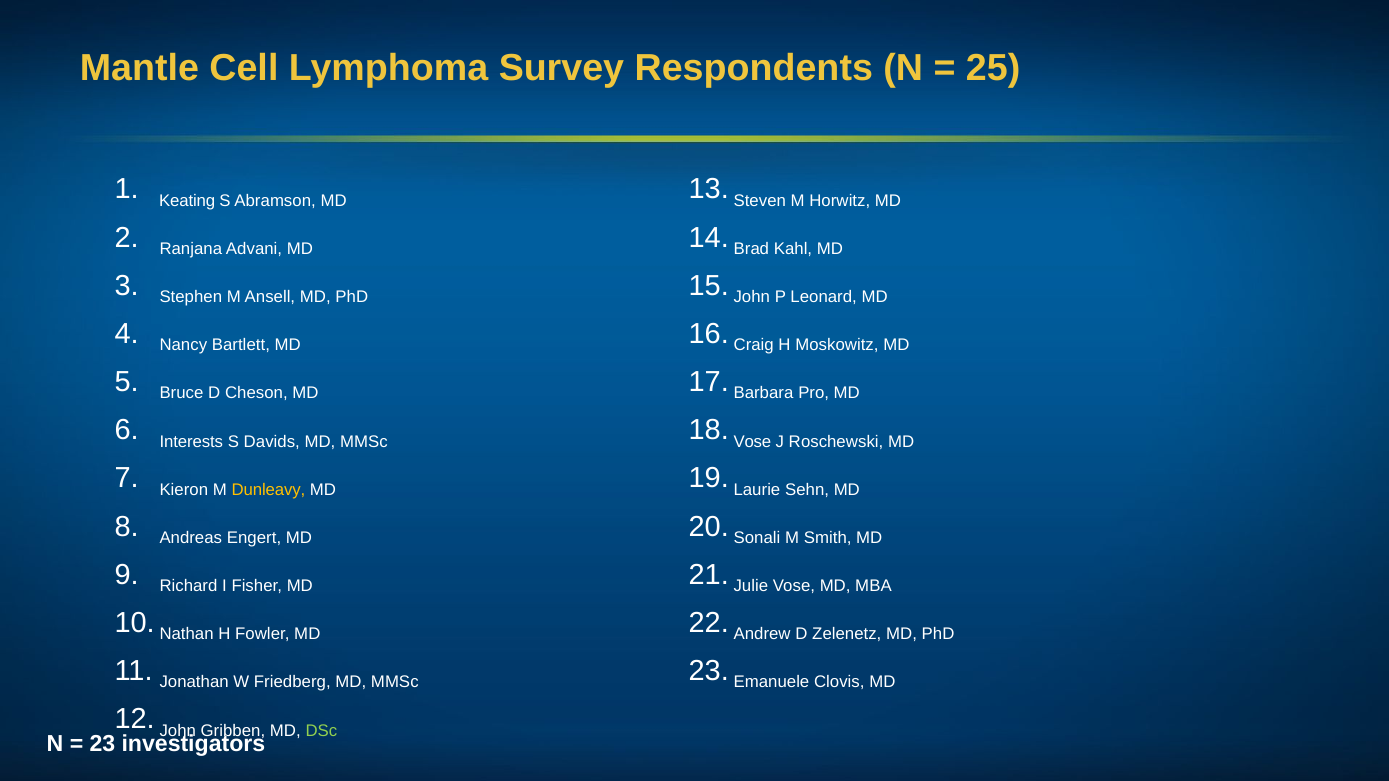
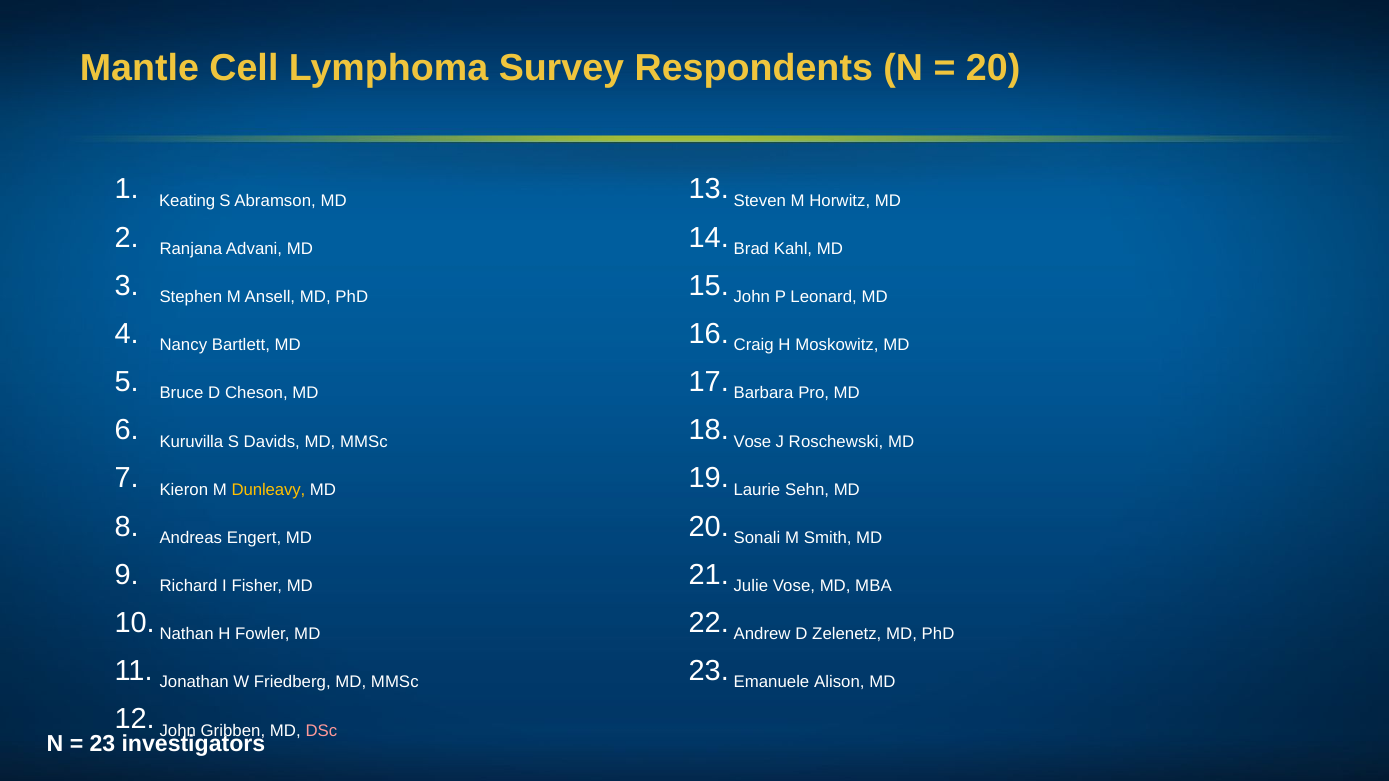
25: 25 -> 20 (993, 68)
Interests: Interests -> Kuruvilla (191, 442)
Clovis: Clovis -> Alison (839, 683)
DSc colour: light green -> pink (321, 731)
